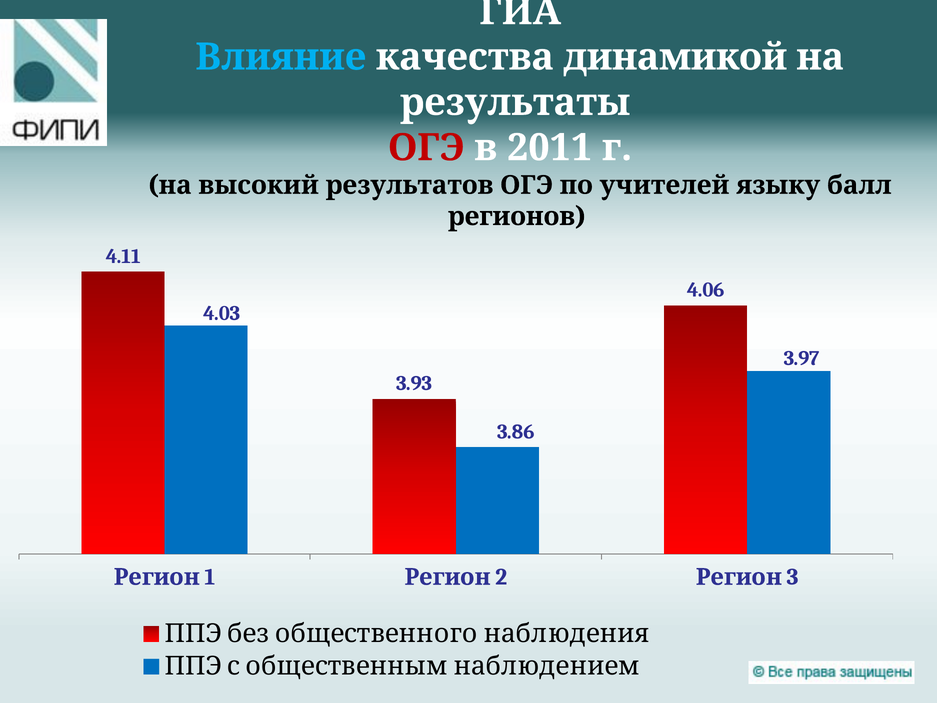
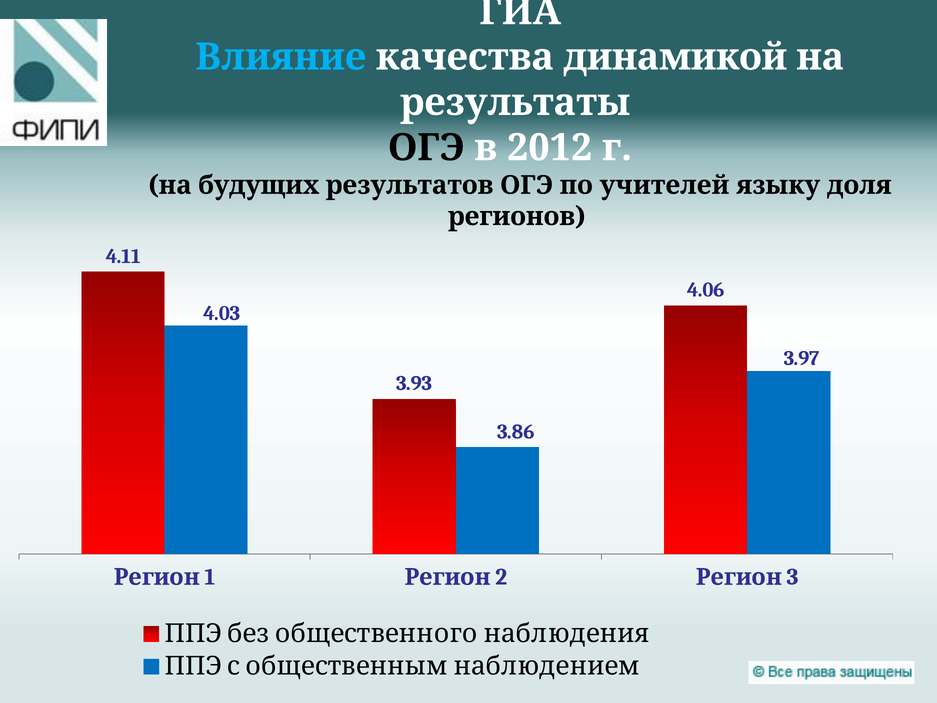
ОГЭ colour: red -> black (426, 148)
2011: 2011 -> 2012 (550, 148)
высокий: высокий -> будущих (259, 185)
балл: балл -> доля (859, 185)
